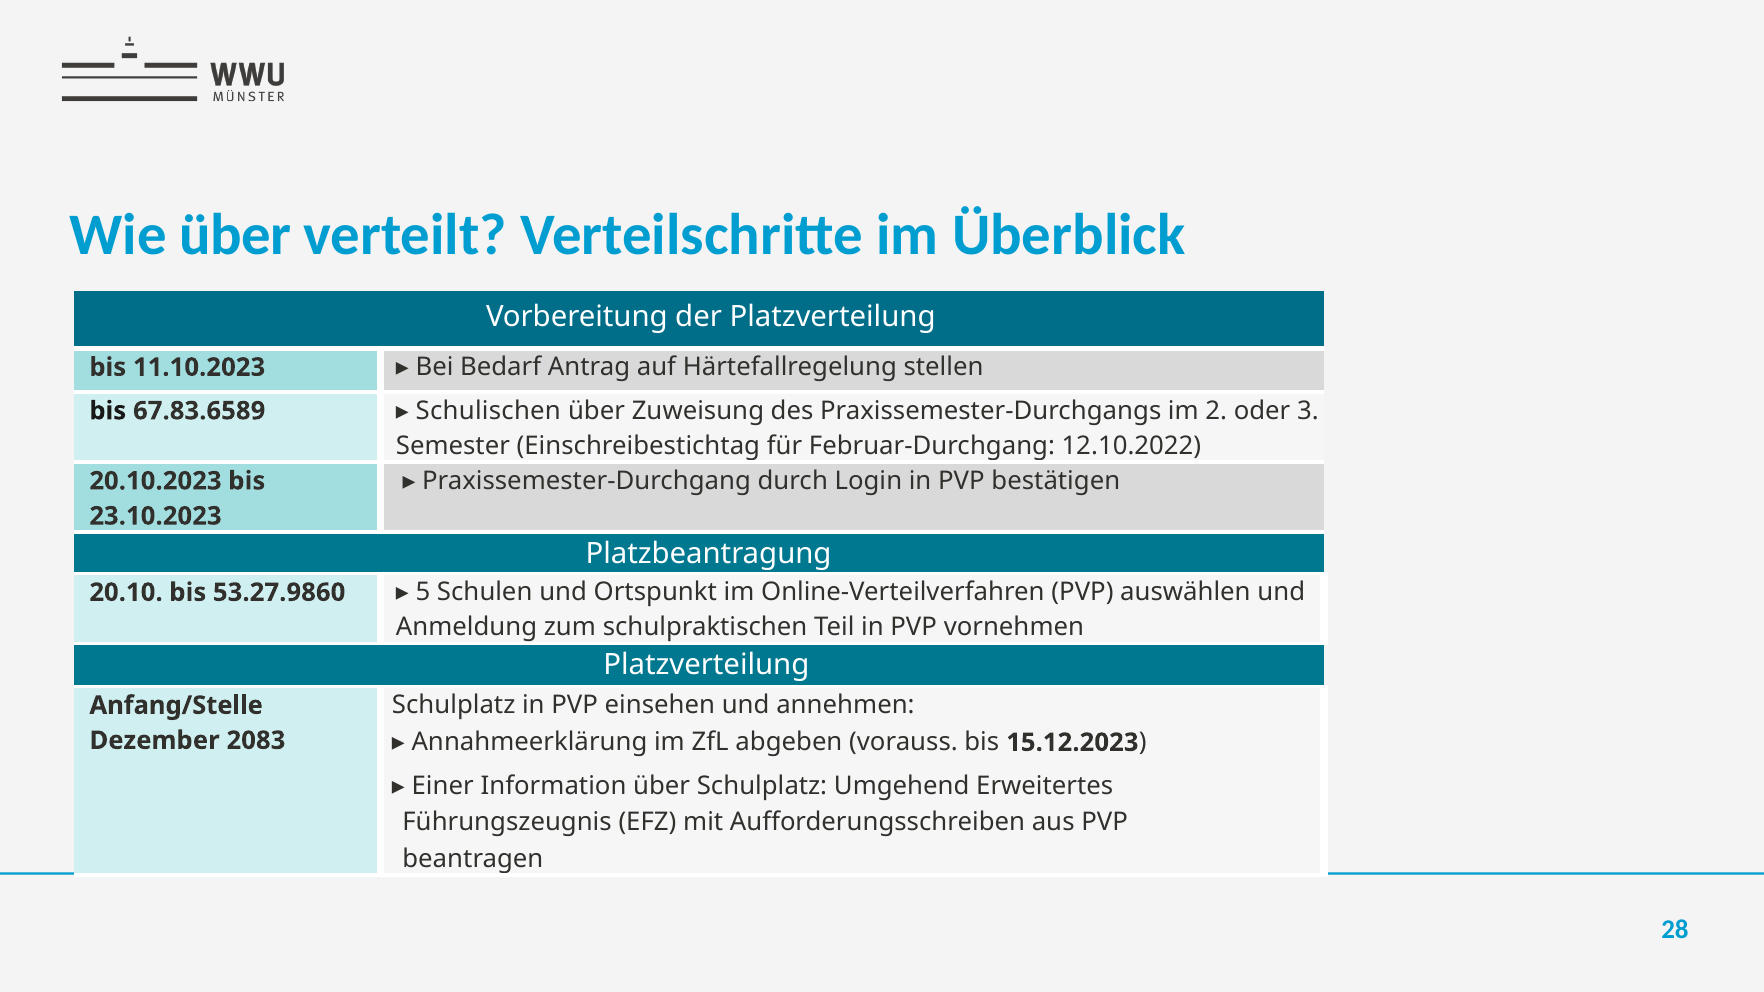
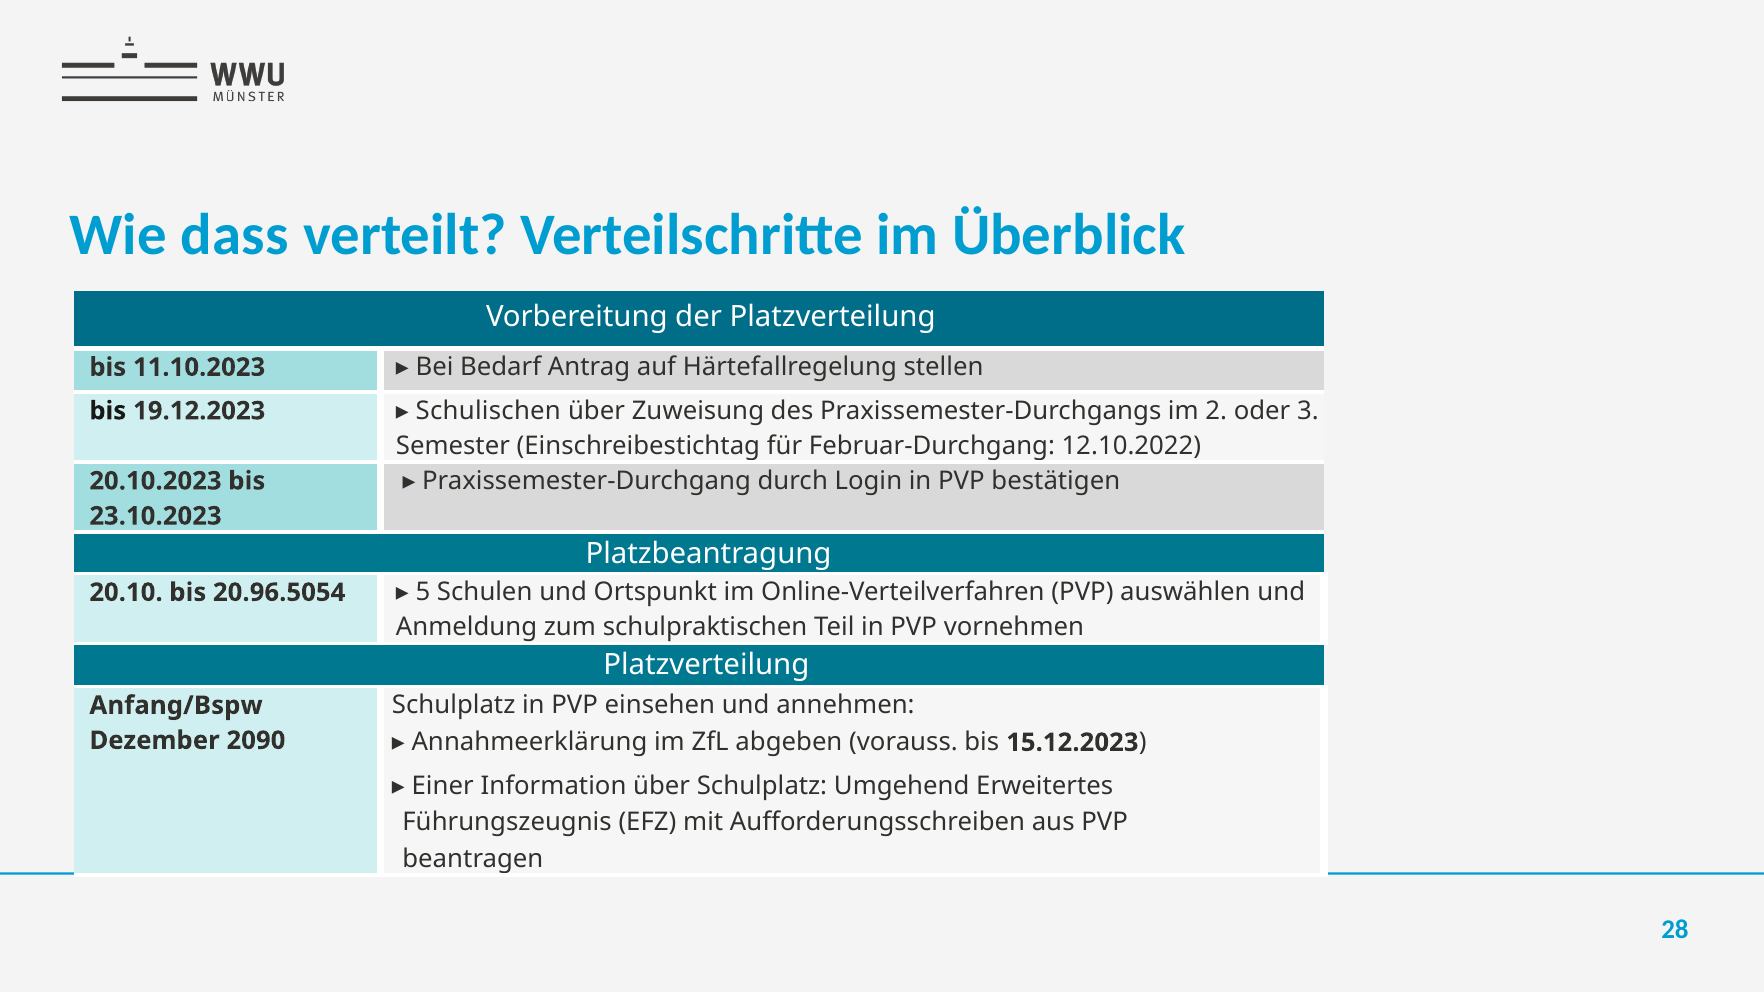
Wie über: über -> dass (235, 235)
67.83.6589: 67.83.6589 -> 19.12.2023 (199, 411)
53.27.9860: 53.27.9860 -> 20.96.5054 (279, 593)
Anfang/Stelle: Anfang/Stelle -> Anfang/Bspw (176, 706)
2083: 2083 -> 2090 (256, 741)
